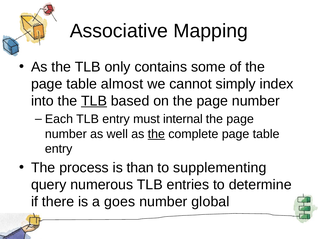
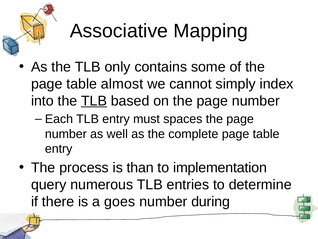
internal: internal -> spaces (183, 119)
the underline: present -> none (156, 134)
supplementing: supplementing -> implementation (220, 167)
global: global -> during (211, 201)
